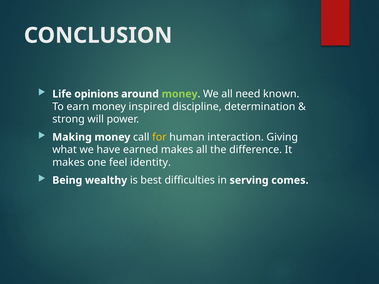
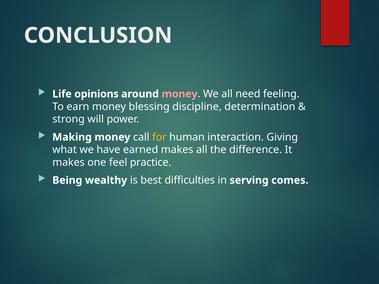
money colour: light green -> pink (180, 94)
known: known -> feeling (281, 94)
inspired: inspired -> blessing (149, 107)
identity: identity -> practice (151, 163)
